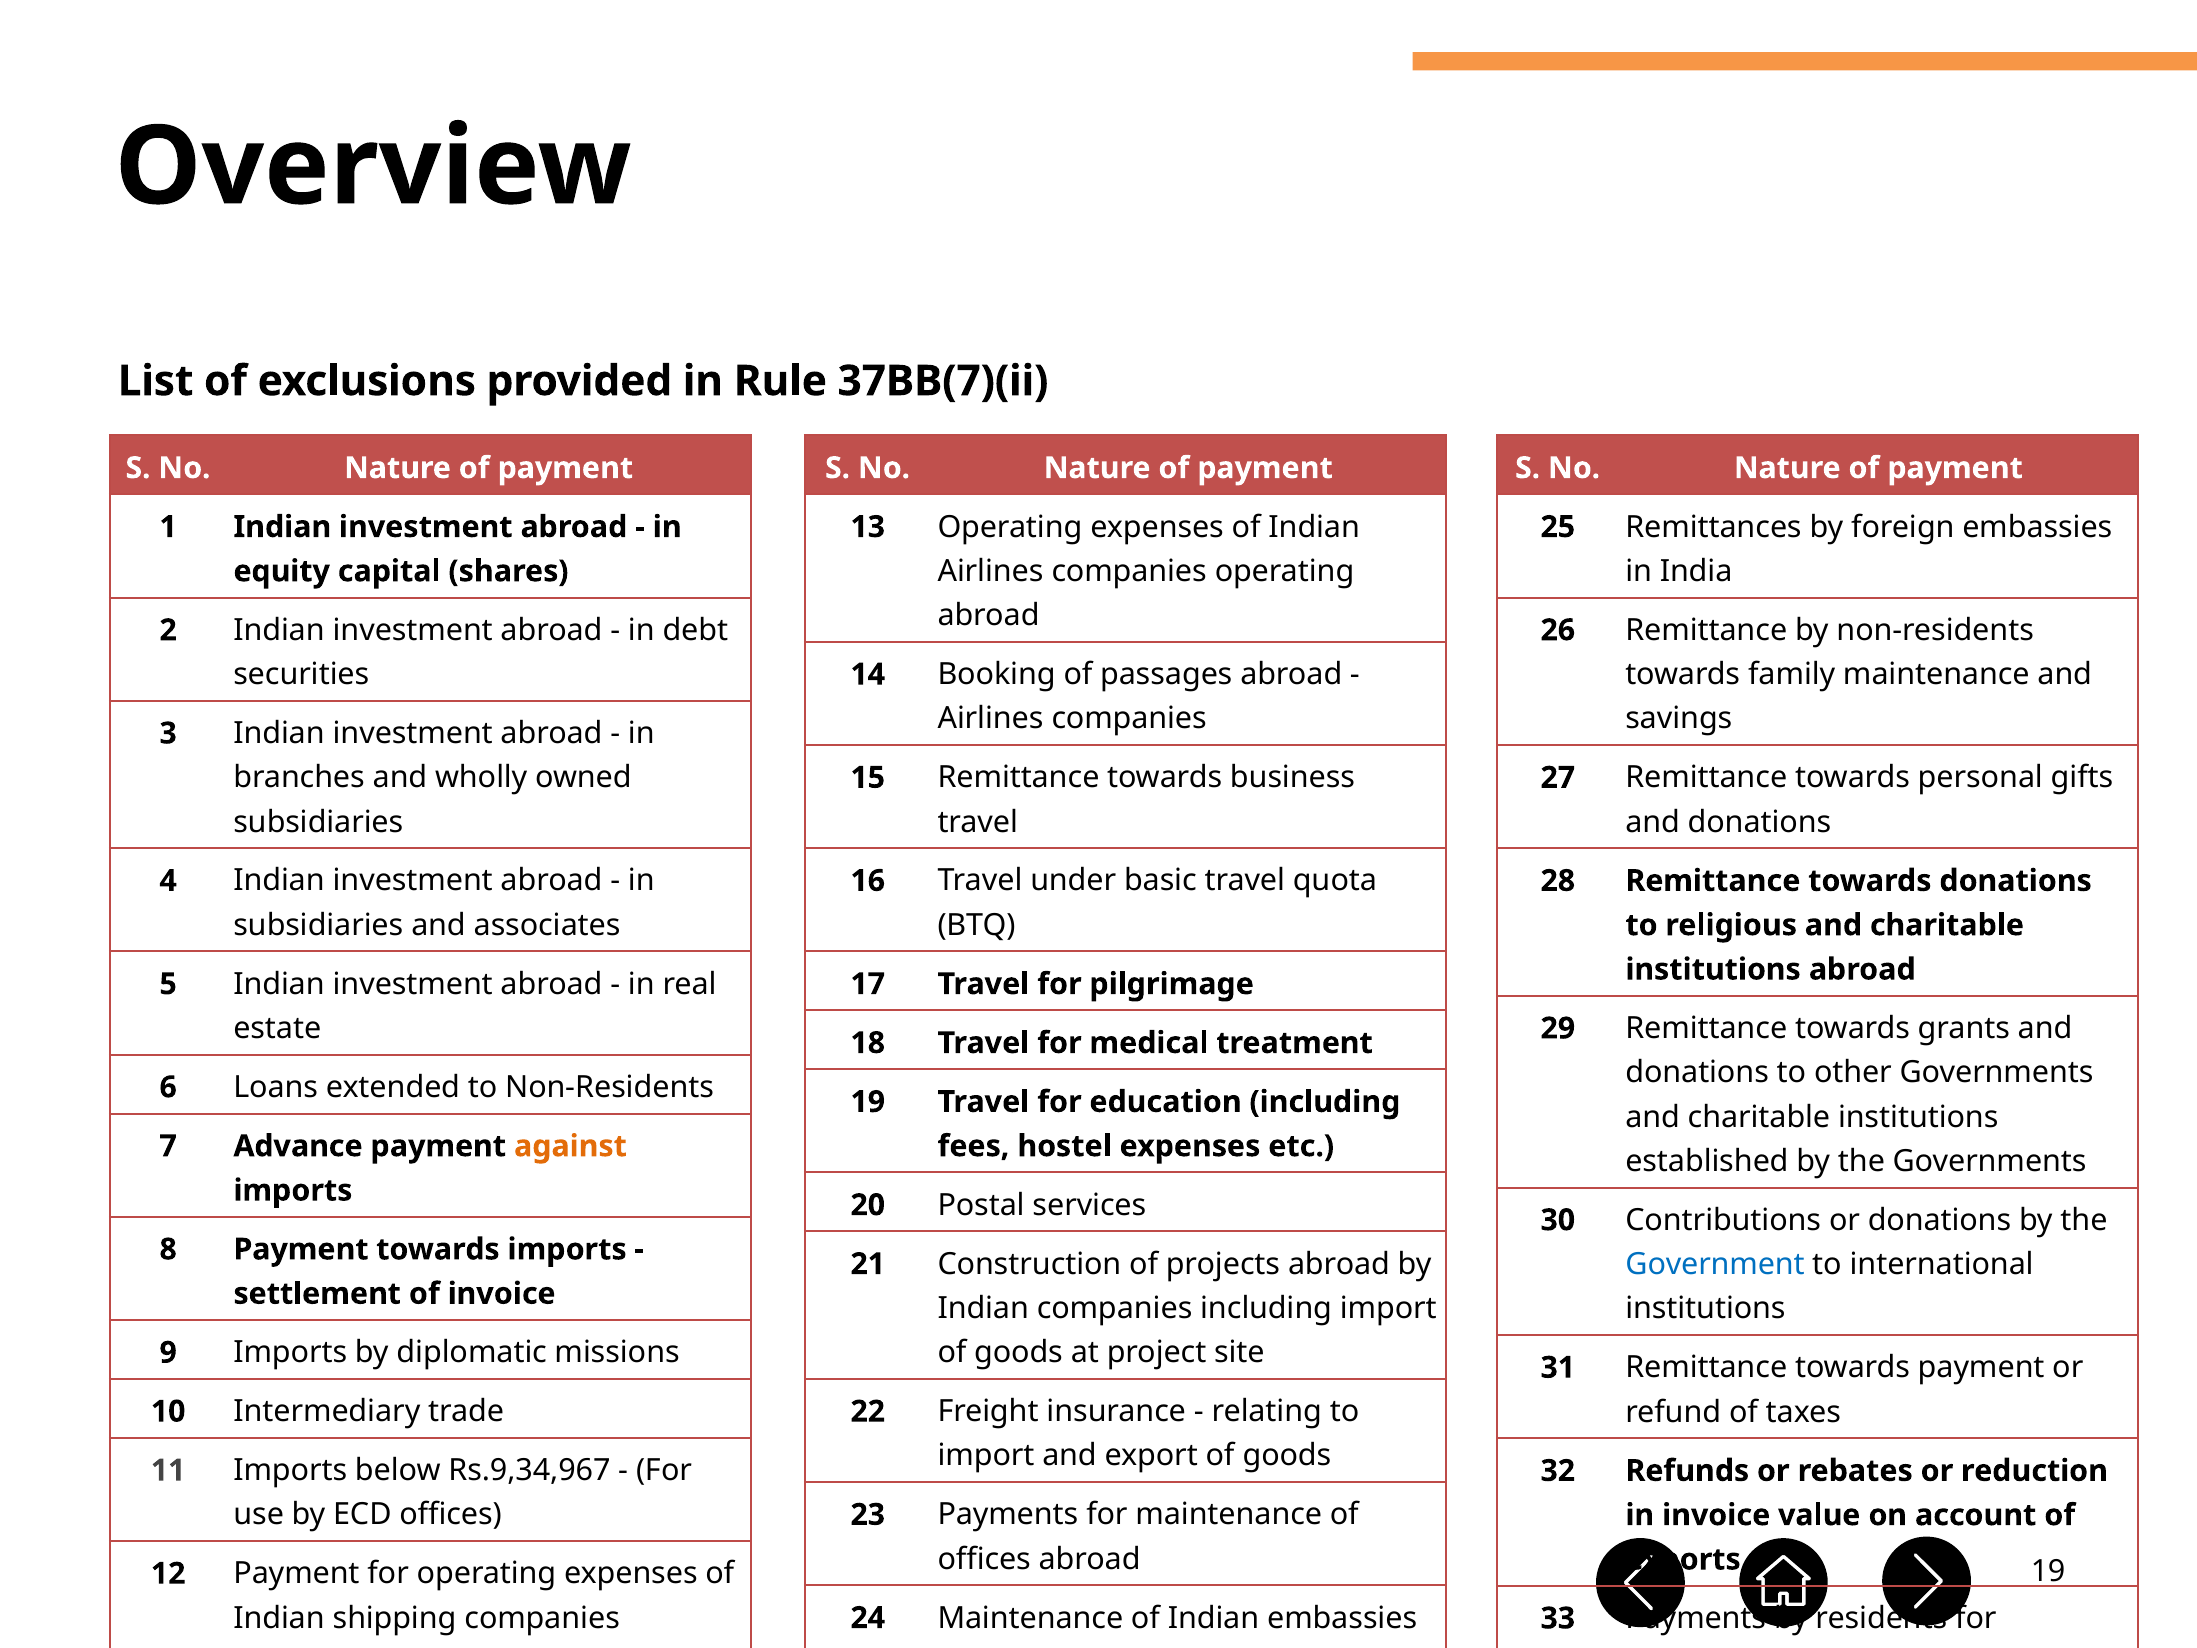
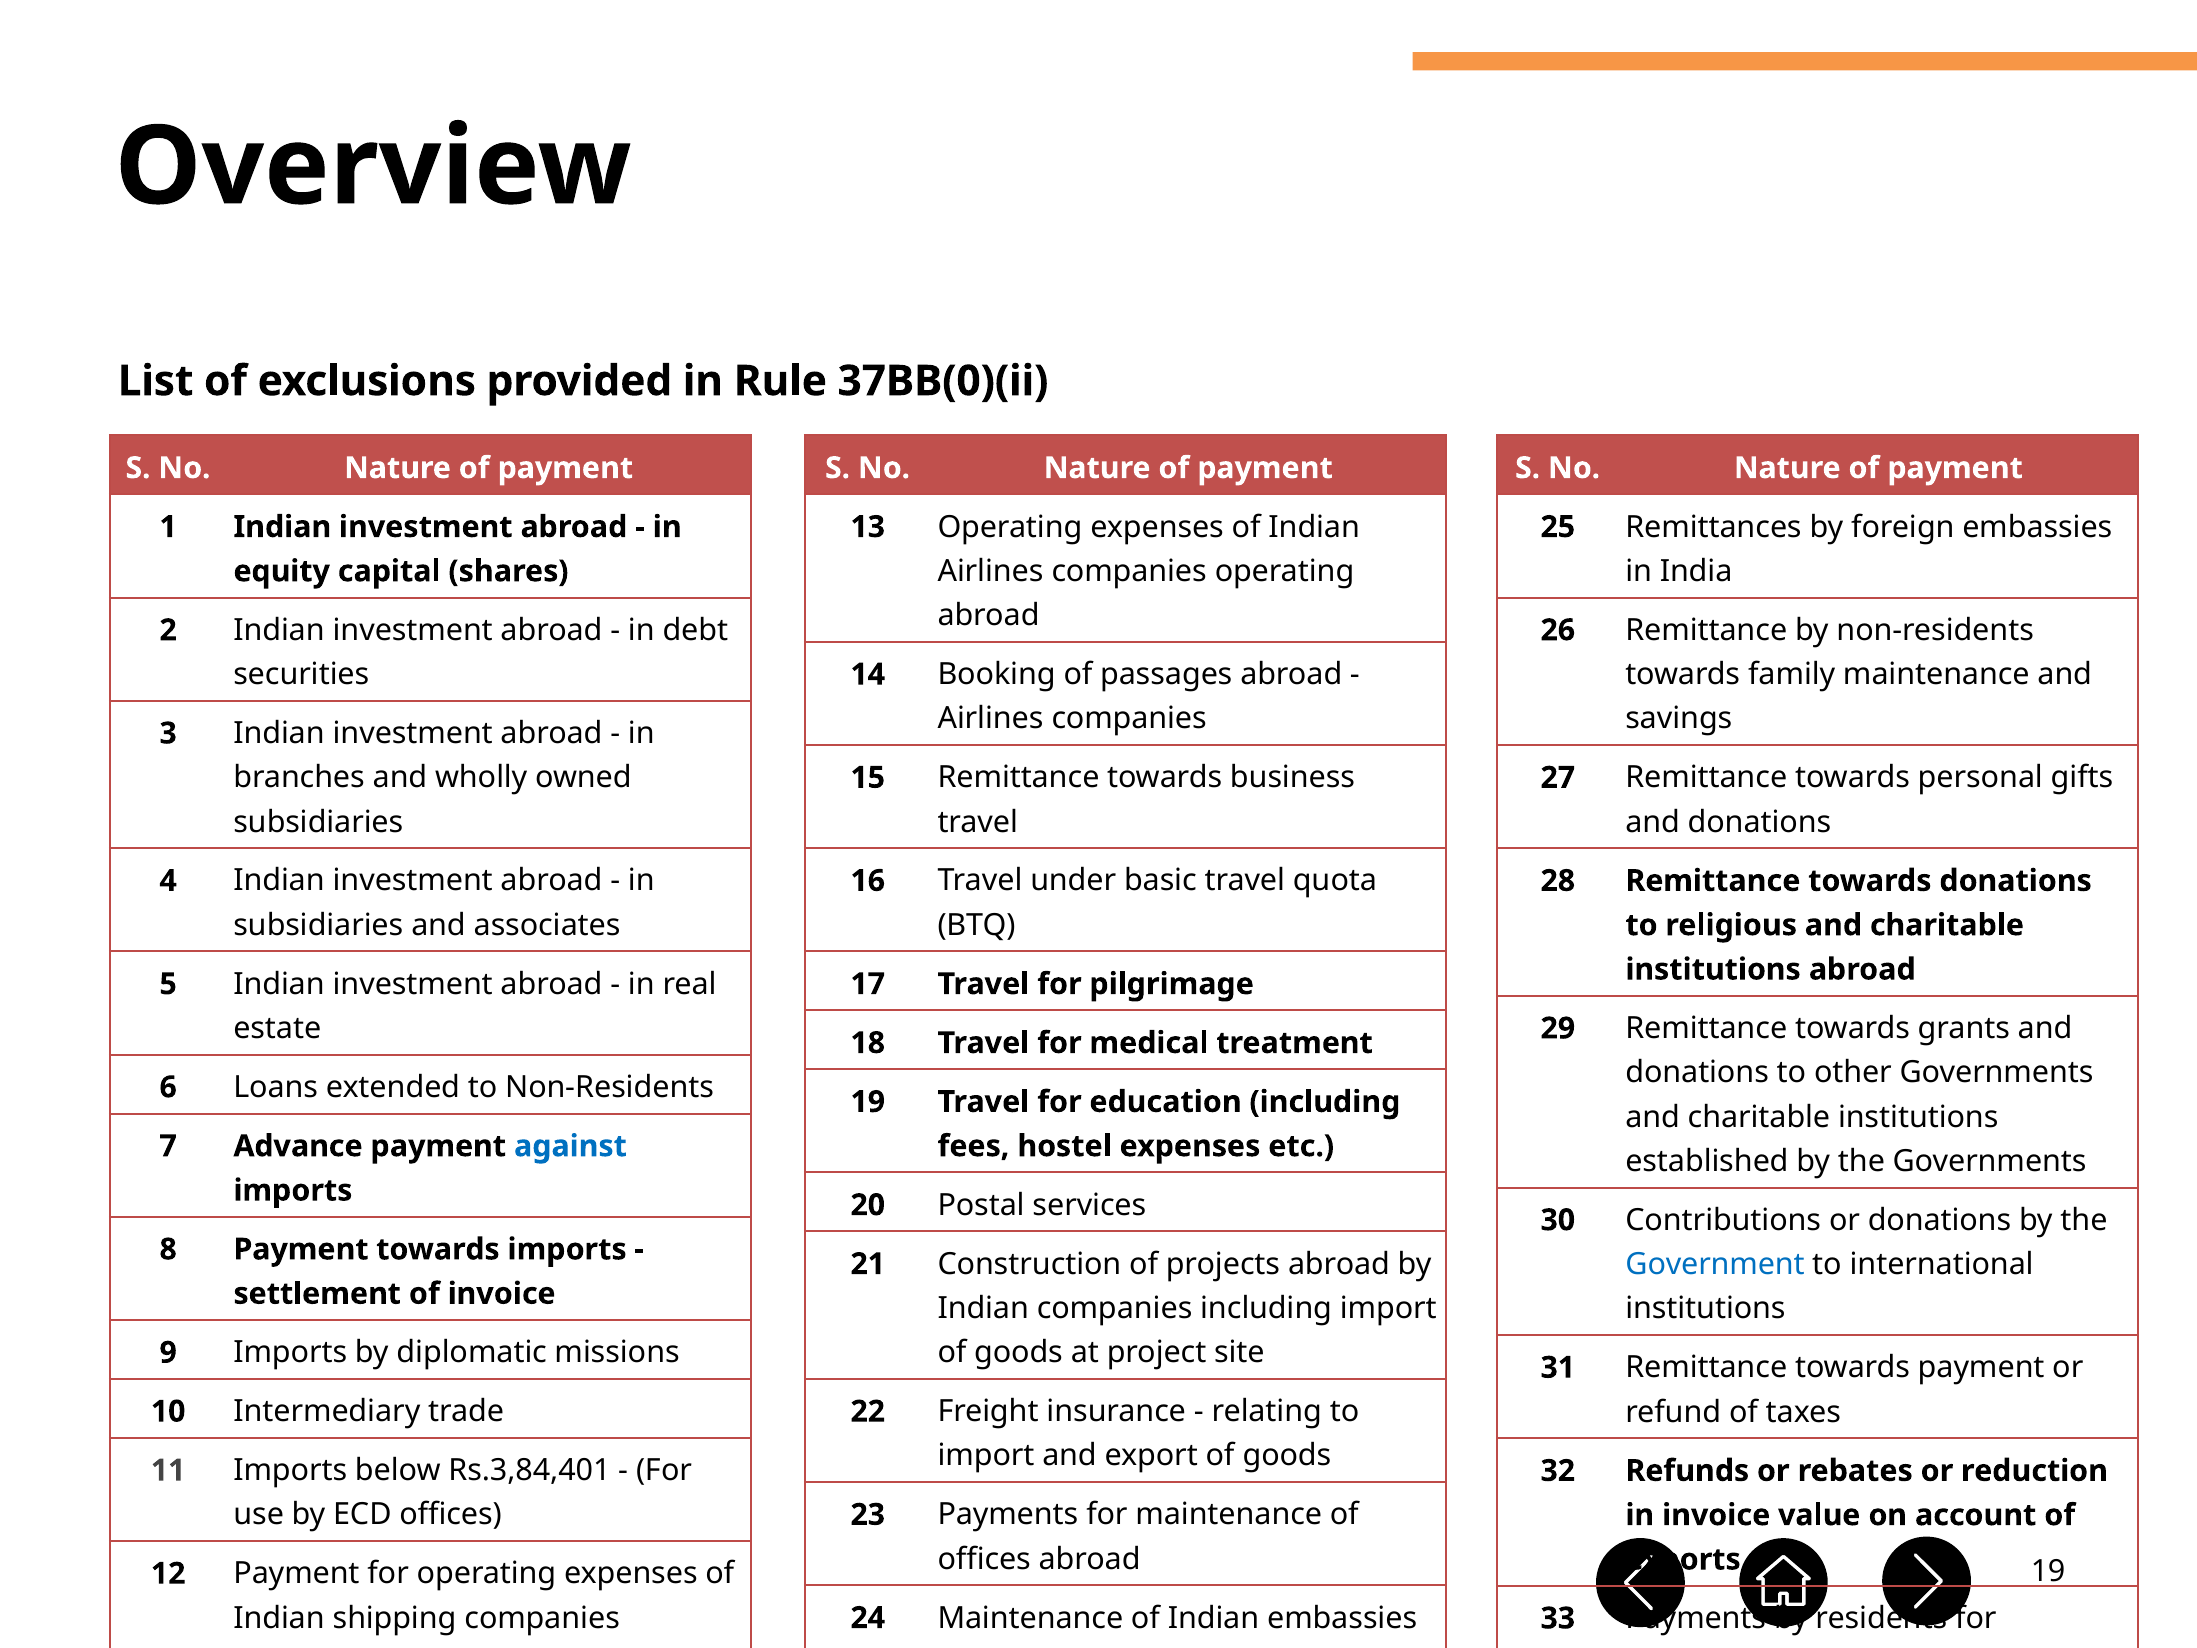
37BB(7)(ii: 37BB(7)(ii -> 37BB(0)(ii (943, 381)
against colour: orange -> blue (570, 1146)
Rs.9,34,967: Rs.9,34,967 -> Rs.3,84,401 (529, 1470)
